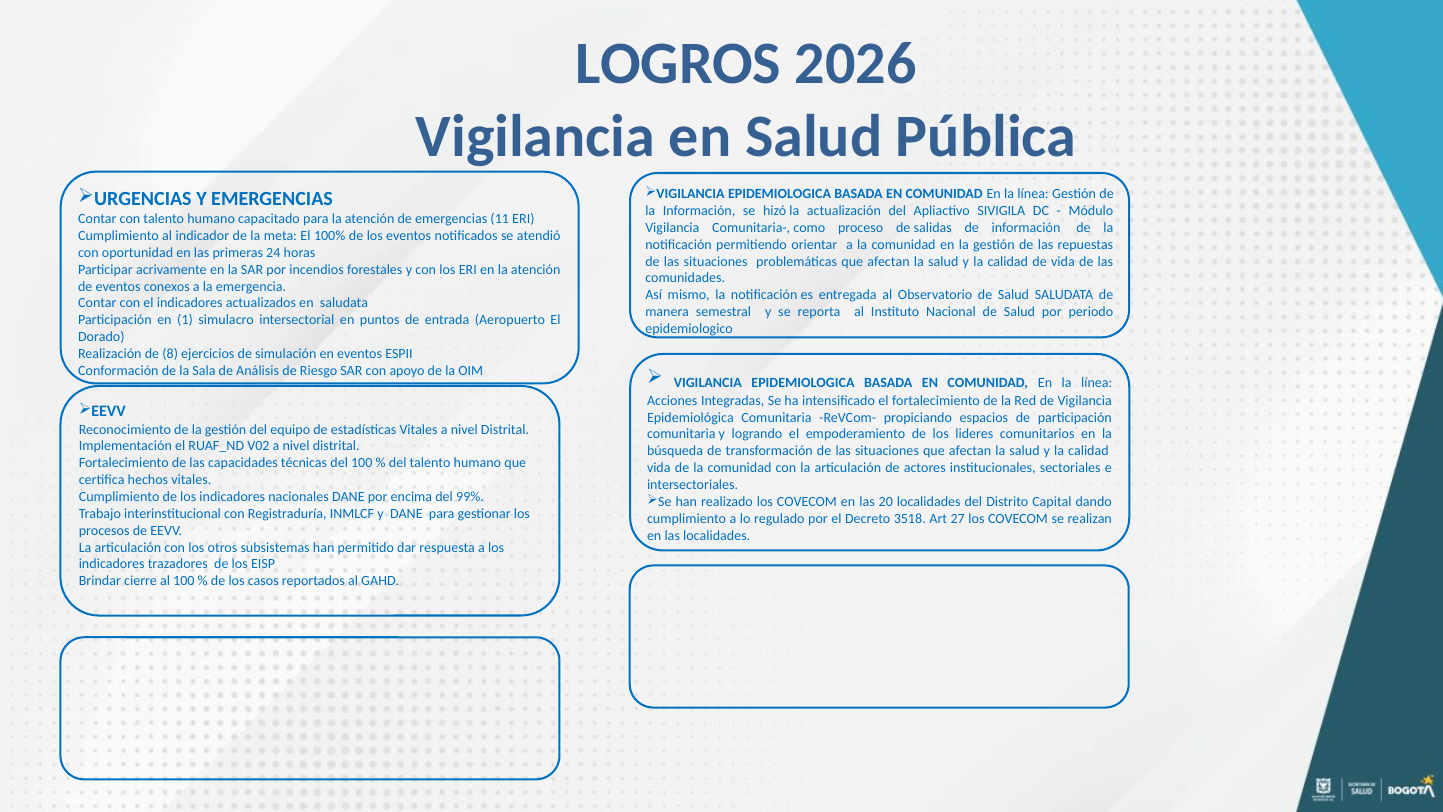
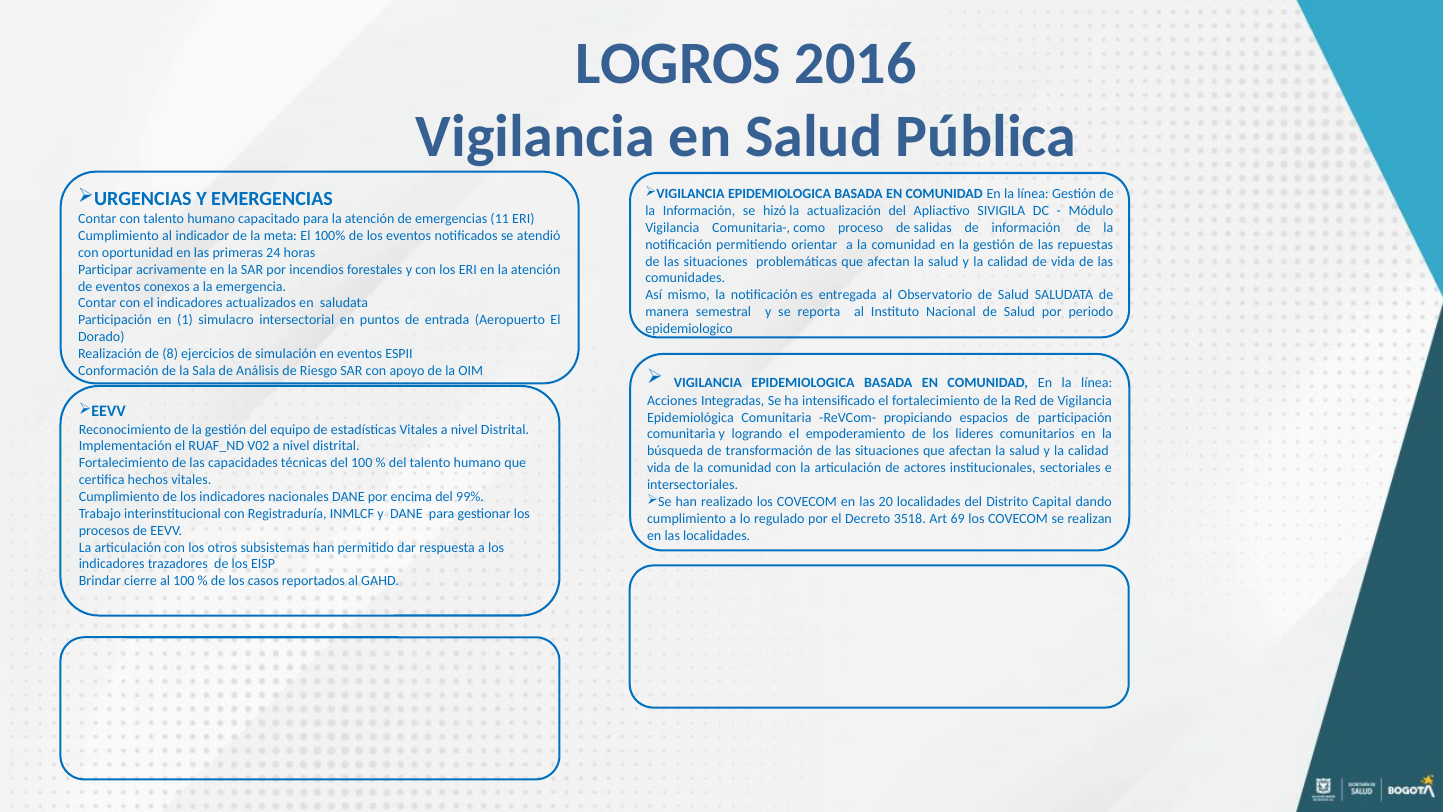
2026: 2026 -> 2016 (856, 64)
27: 27 -> 69 (958, 518)
